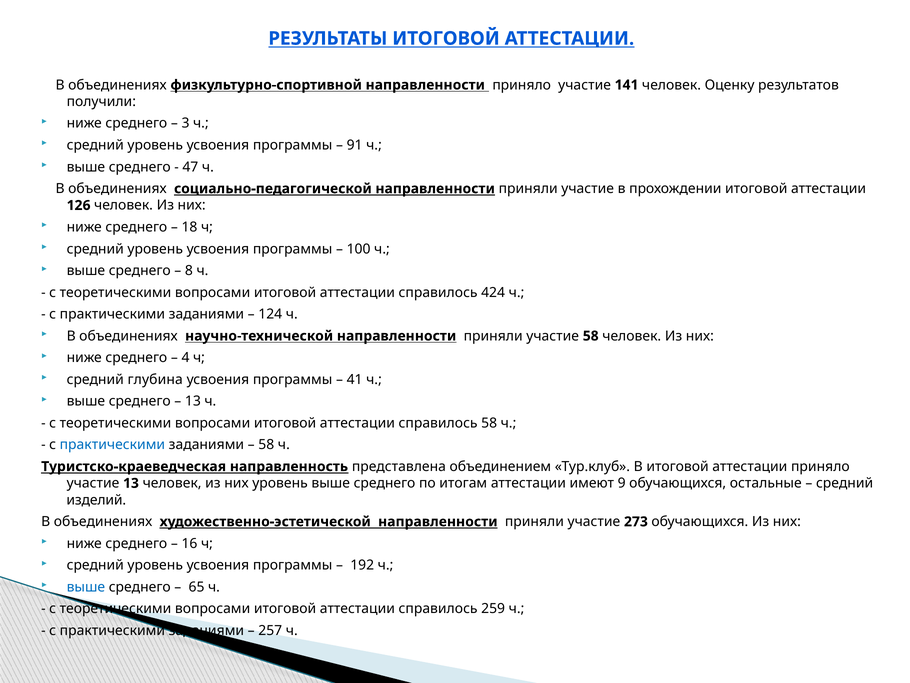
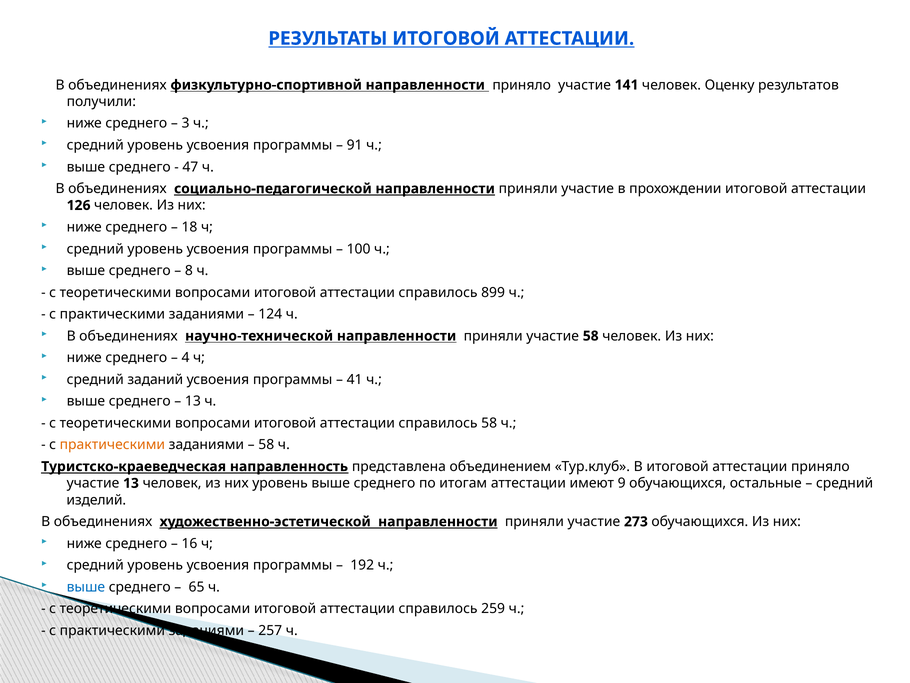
424: 424 -> 899 (493, 292)
глубина: глубина -> заданий (155, 379)
практическими colour: blue -> orange (112, 444)
